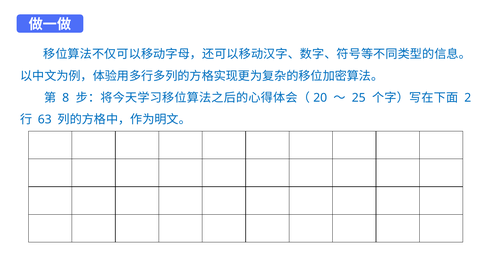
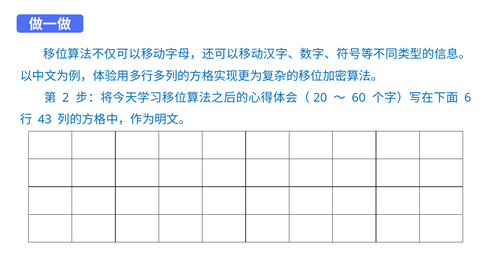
8: 8 -> 2 (66, 98)
25: 25 -> 60 (359, 98)
2: 2 -> 6 (468, 98)
63: 63 -> 43 (45, 120)
